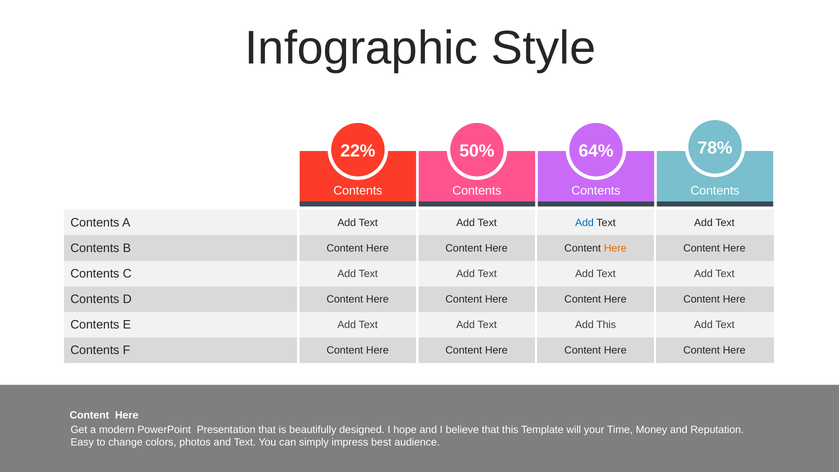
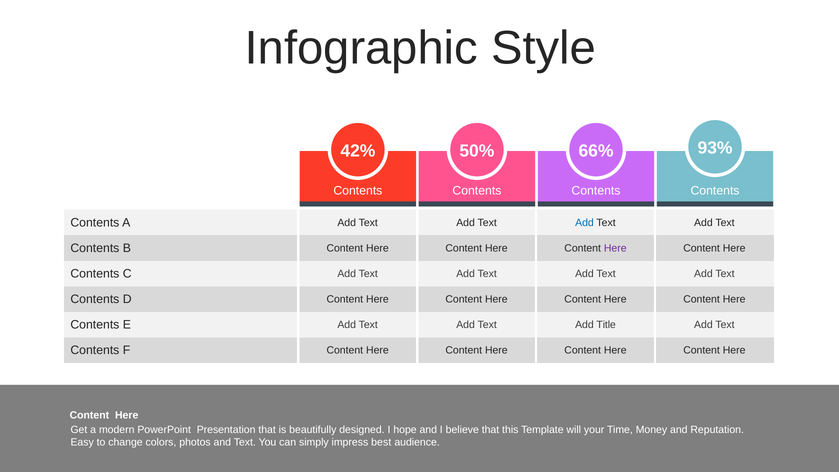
78%: 78% -> 93% (715, 148)
22%: 22% -> 42% (358, 151)
64%: 64% -> 66% (596, 151)
Here colour: orange -> purple (615, 248)
Add This: This -> Title (606, 325)
